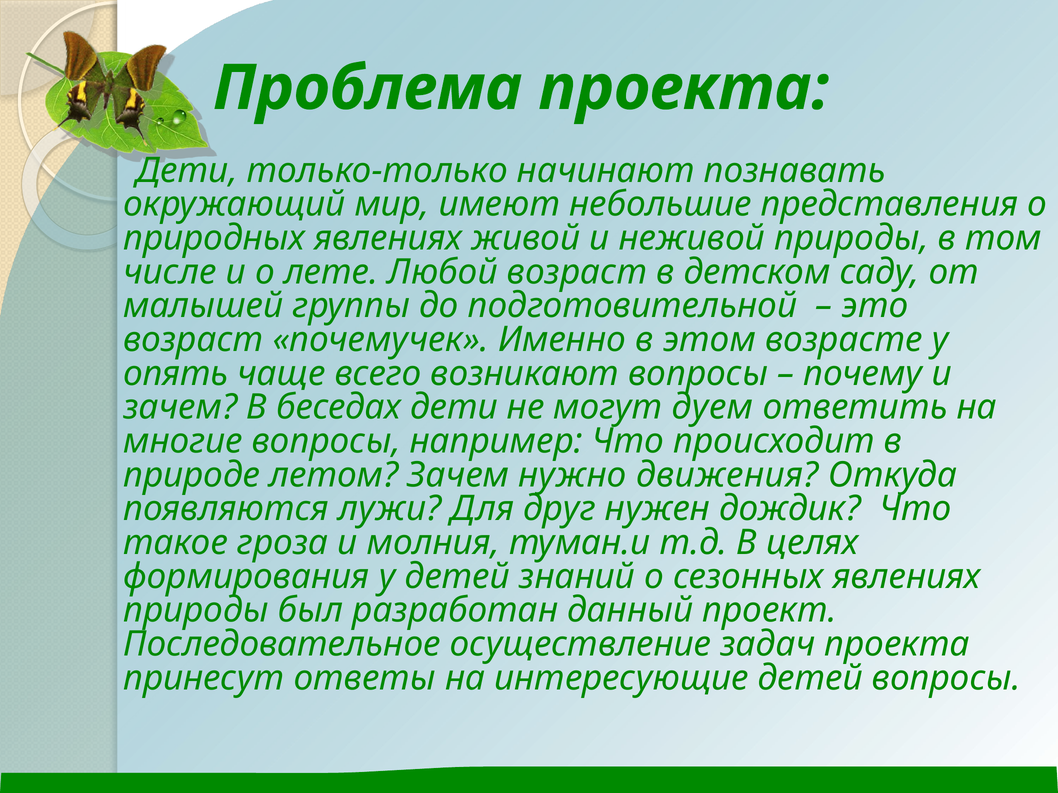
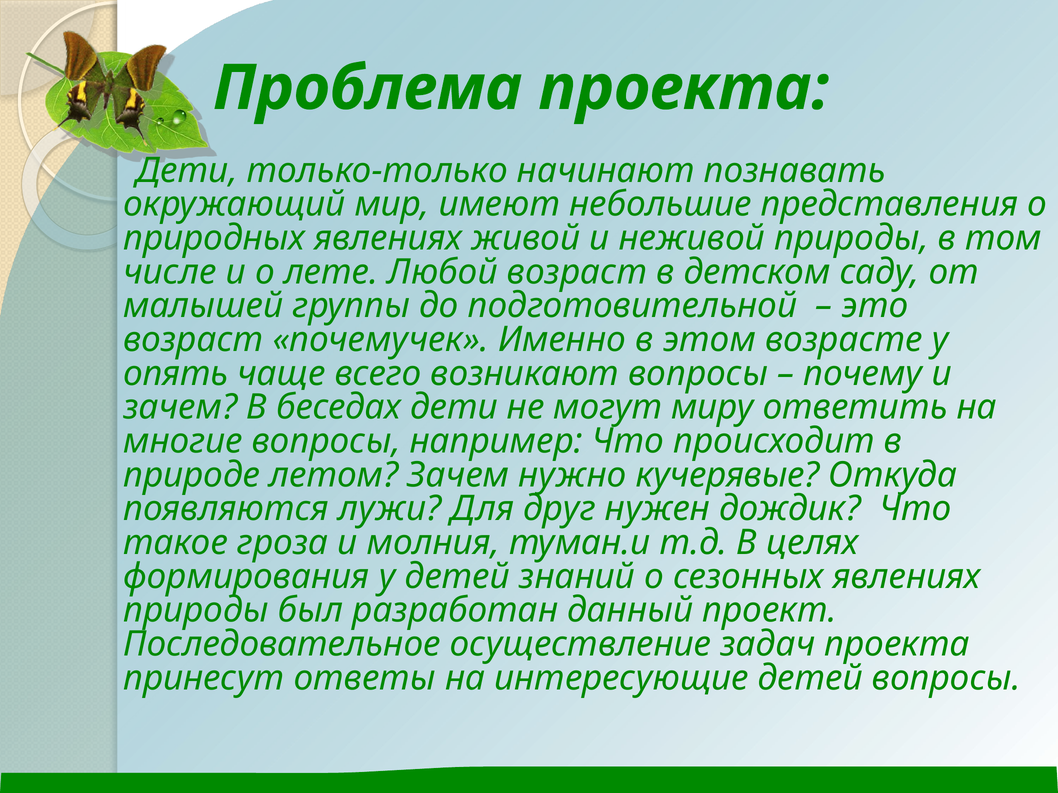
дуем: дуем -> миру (713, 408)
движения: движения -> кучерявые (728, 475)
